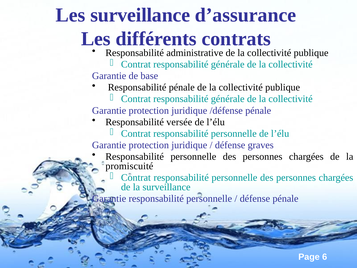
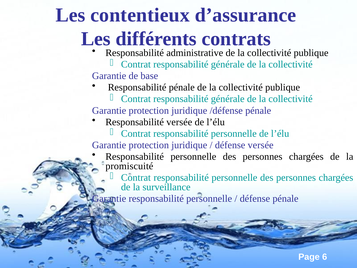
Les surveillance: surveillance -> contentieux (140, 15)
défense graves: graves -> versée (261, 145)
